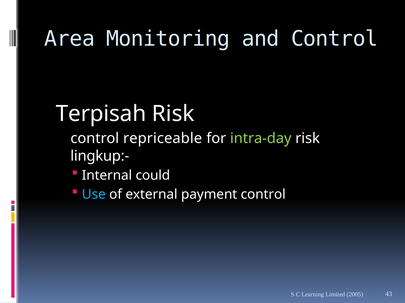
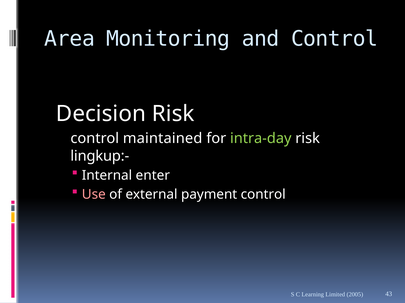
Terpisah: Terpisah -> Decision (101, 114)
repriceable: repriceable -> maintained (163, 139)
could: could -> enter (153, 176)
Use colour: light blue -> pink (94, 195)
